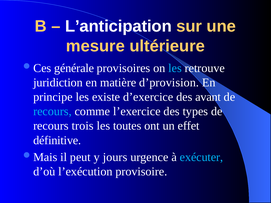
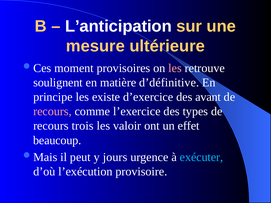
générale: générale -> moment (74, 68)
les colour: light blue -> pink (175, 68)
juridiction: juridiction -> soulignent (58, 83)
d’provision: d’provision -> d’définitive (169, 83)
recours colour: light blue -> pink (52, 112)
toutes: toutes -> valoir (127, 126)
définitive: définitive -> beaucoup (57, 140)
